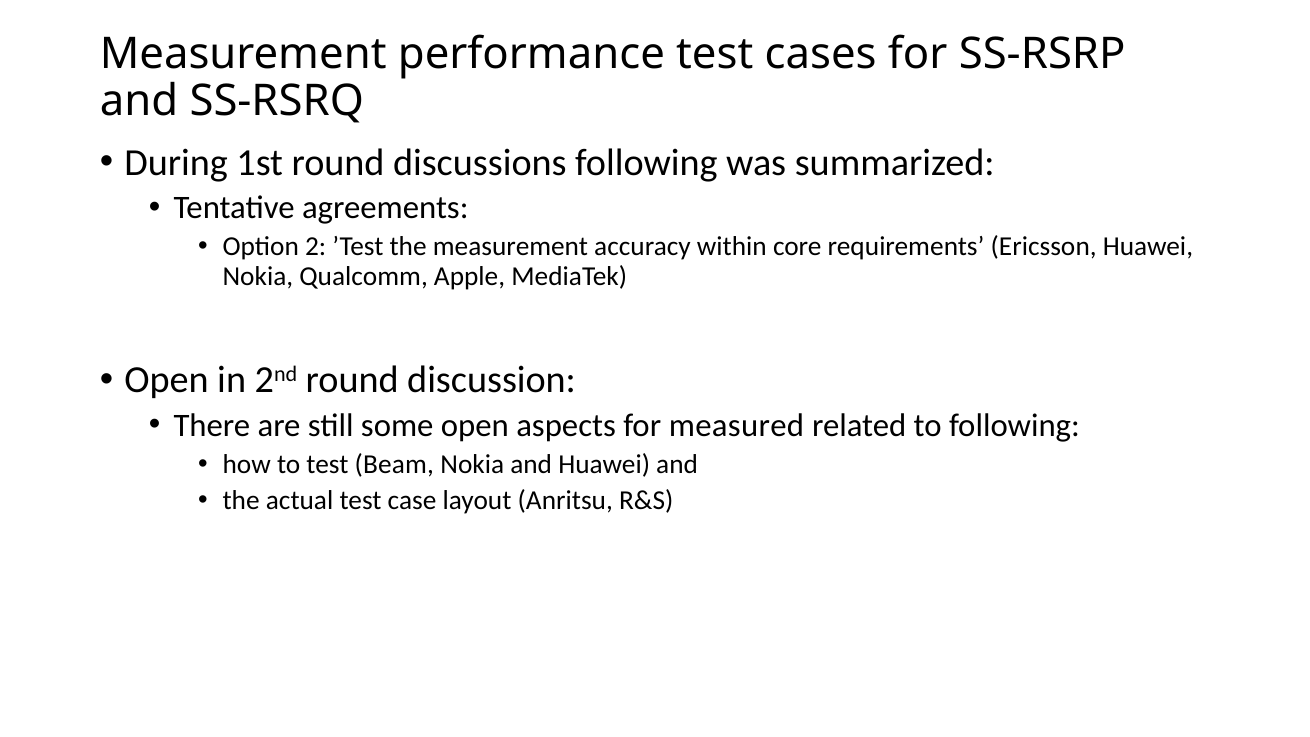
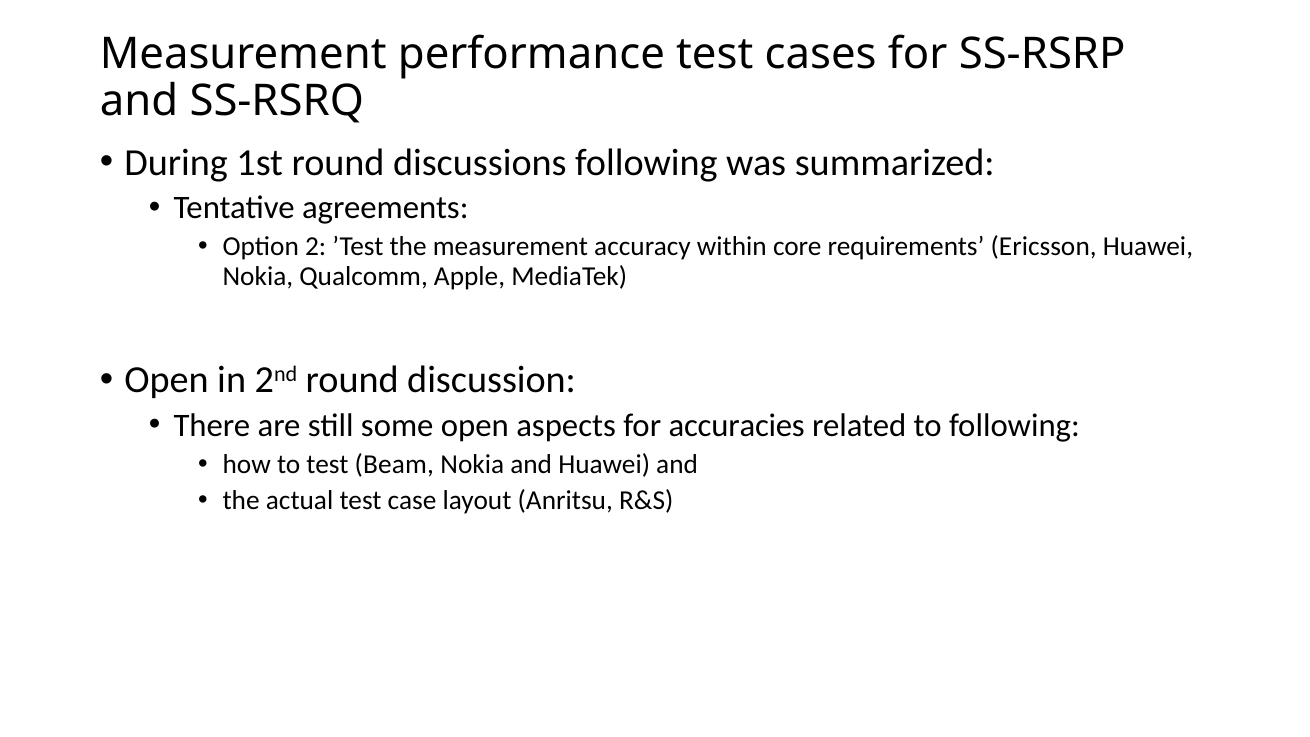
measured: measured -> accuracies (737, 425)
